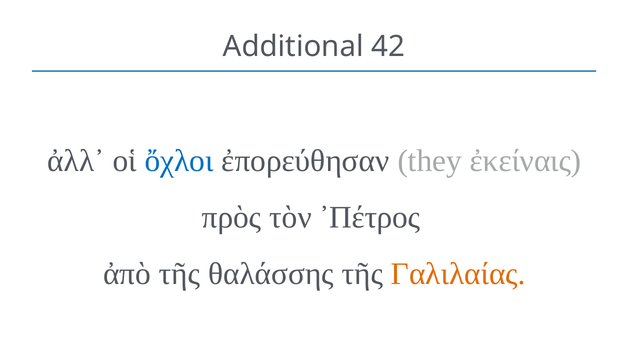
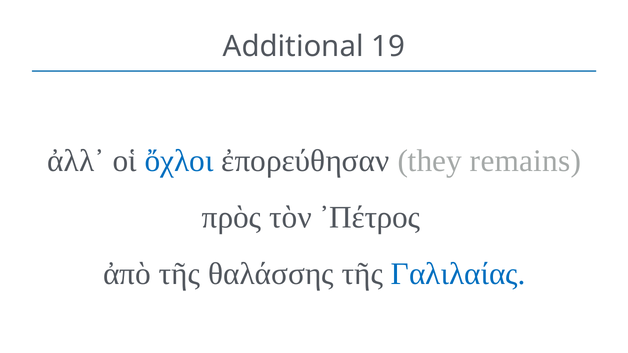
42: 42 -> 19 (388, 47)
ἐκείναις: ἐκείναις -> remains (525, 161)
Γαλιλαίας colour: orange -> blue (458, 274)
